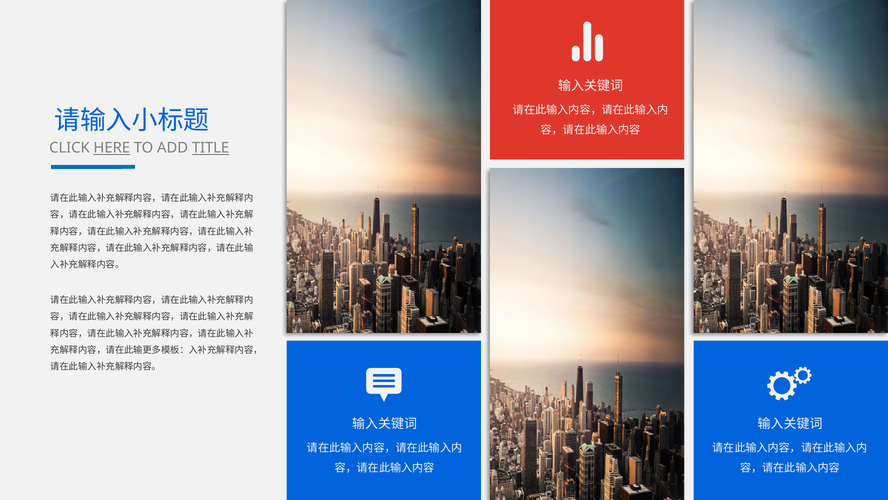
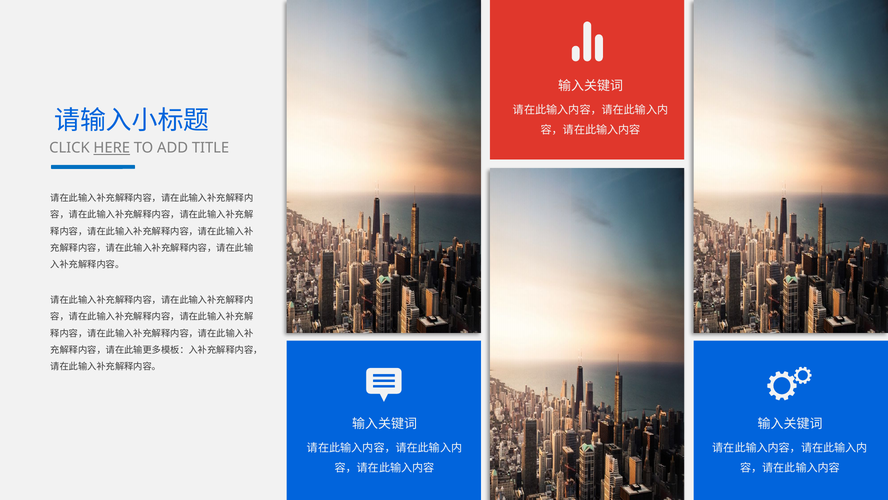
TITLE underline: present -> none (211, 148)
